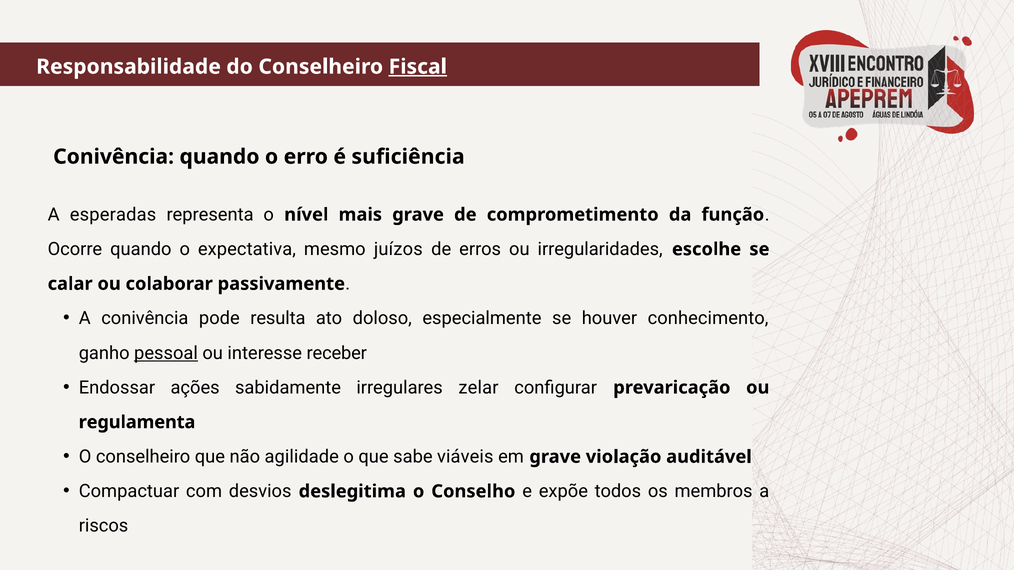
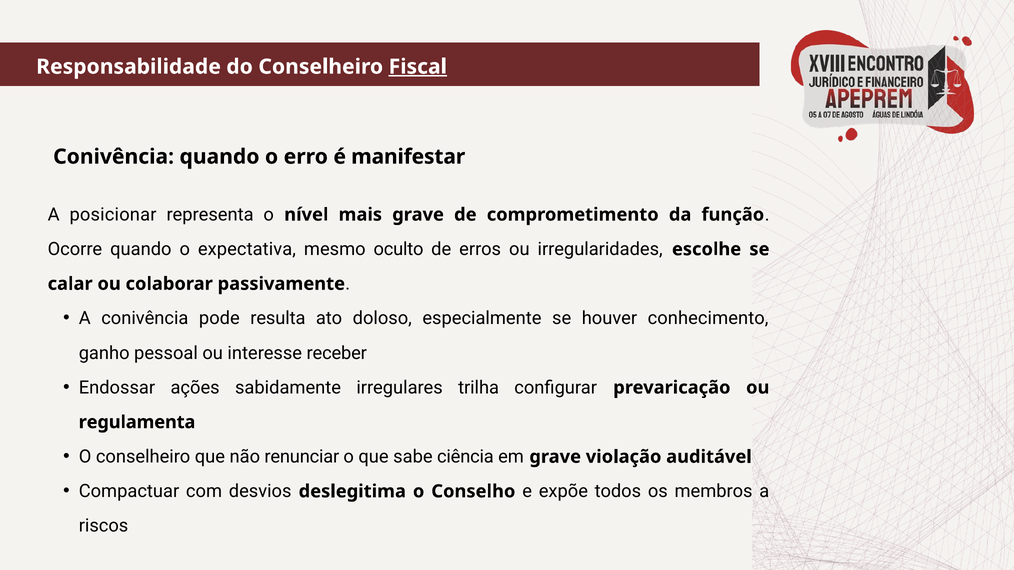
suficiência: suficiência -> manifestar (408, 157)
esperadas: esperadas -> posicionar (113, 215)
juízos: juízos -> oculto (399, 249)
pessoal underline: present -> none (166, 353)
zelar: zelar -> trilha (479, 388)
agilidade: agilidade -> renunciar (302, 457)
viáveis: viáveis -> ciência (465, 457)
